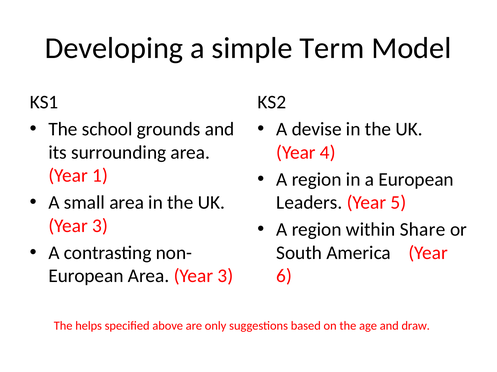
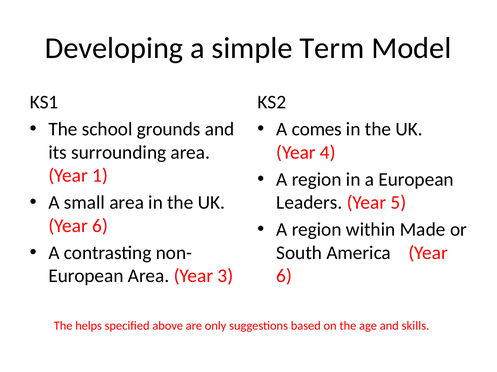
devise: devise -> comes (317, 129)
3: 3 -> 6 (100, 226)
Share: Share -> Made (423, 230)
draw: draw -> skills (416, 326)
